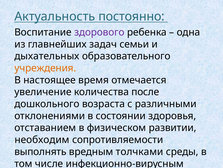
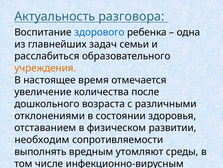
постоянно: постоянно -> разговора (131, 16)
здорового colour: purple -> blue (99, 32)
дыхательных: дыхательных -> расслабиться (47, 56)
толчками: толчками -> утомляют (140, 151)
